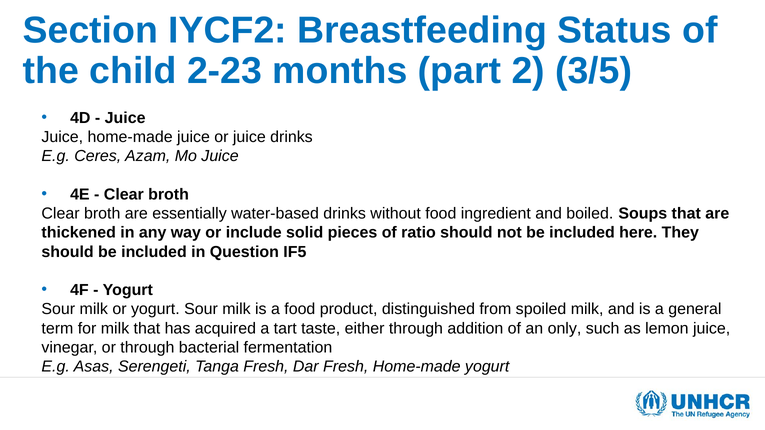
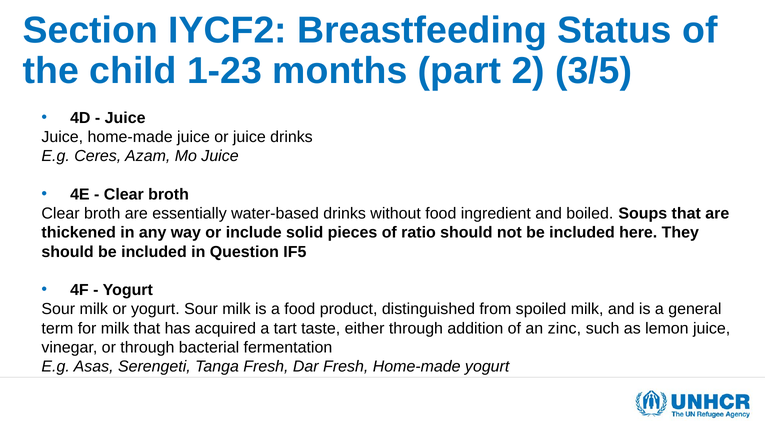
2-23: 2-23 -> 1-23 (224, 71)
only: only -> zinc (564, 329)
